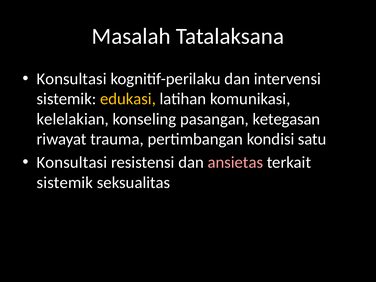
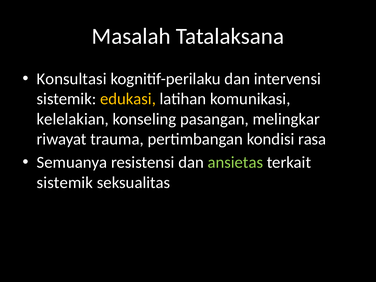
ketegasan: ketegasan -> melingkar (286, 119)
satu: satu -> rasa (312, 139)
Konsultasi: Konsultasi -> Semuanya (72, 162)
ansietas colour: pink -> light green (235, 162)
